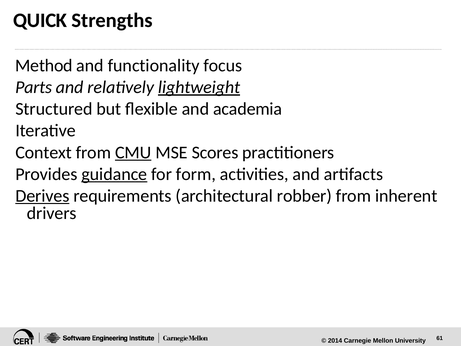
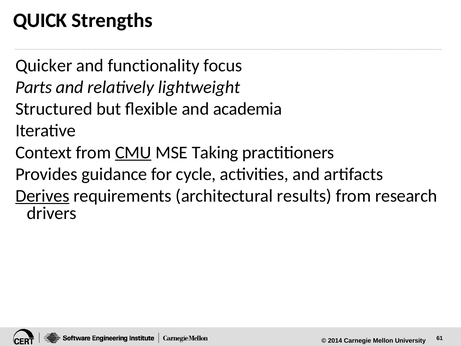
Method: Method -> Quicker (44, 65)
lightweight underline: present -> none (199, 87)
Scores: Scores -> Taking (215, 152)
guidance underline: present -> none (114, 174)
form: form -> cycle (196, 174)
robber: robber -> results (304, 196)
inherent: inherent -> research (406, 196)
